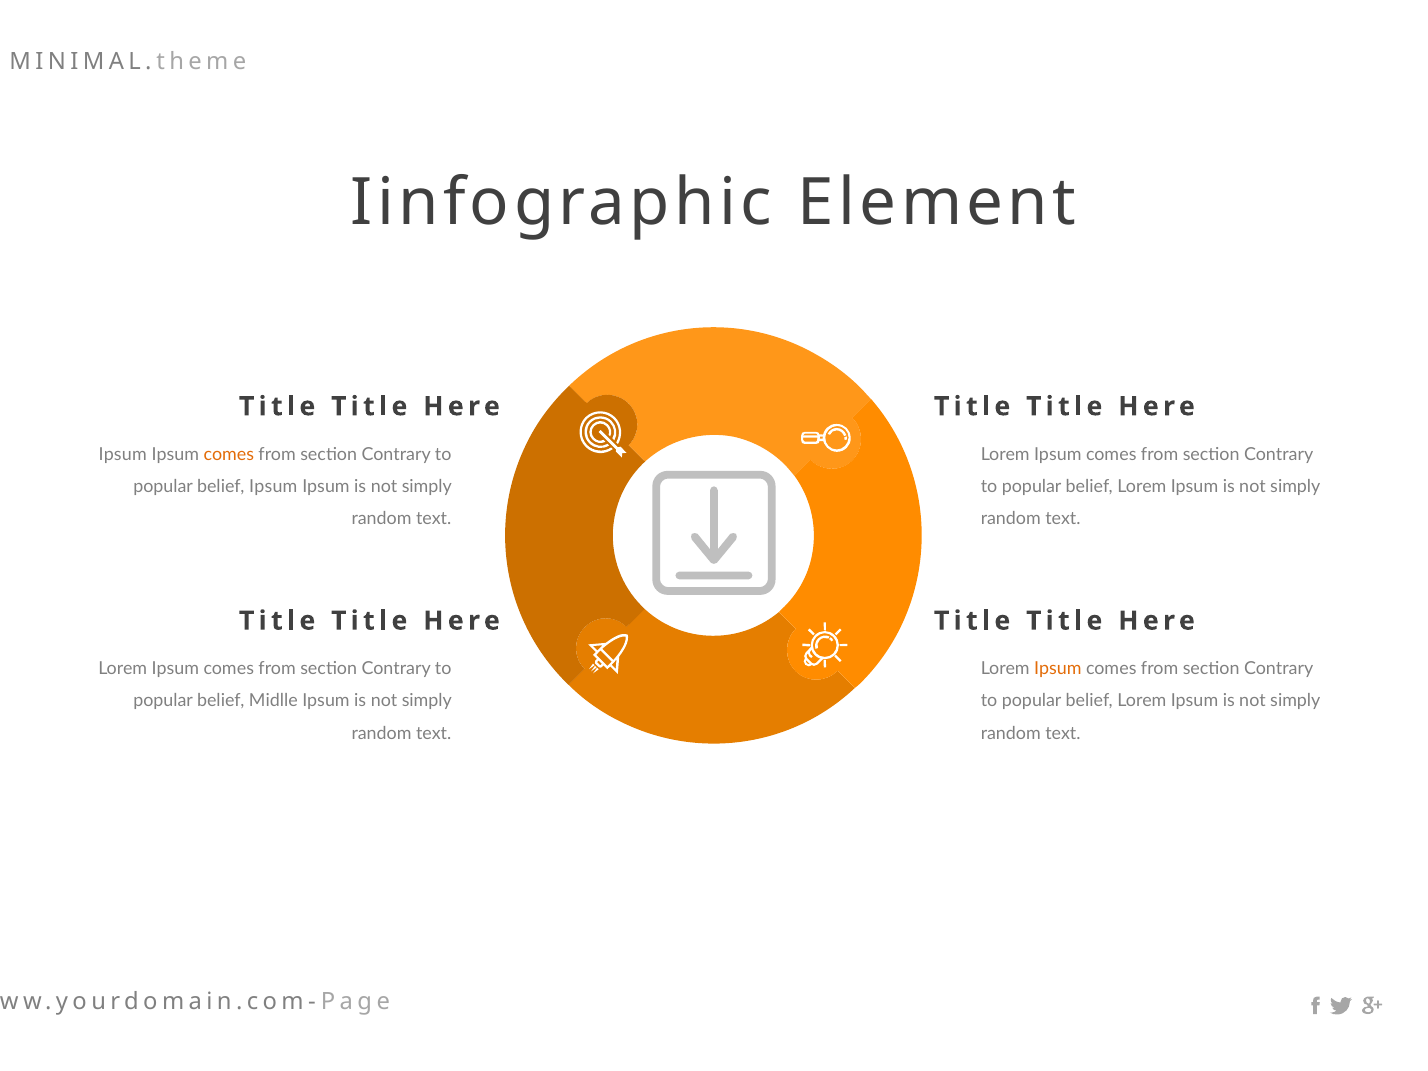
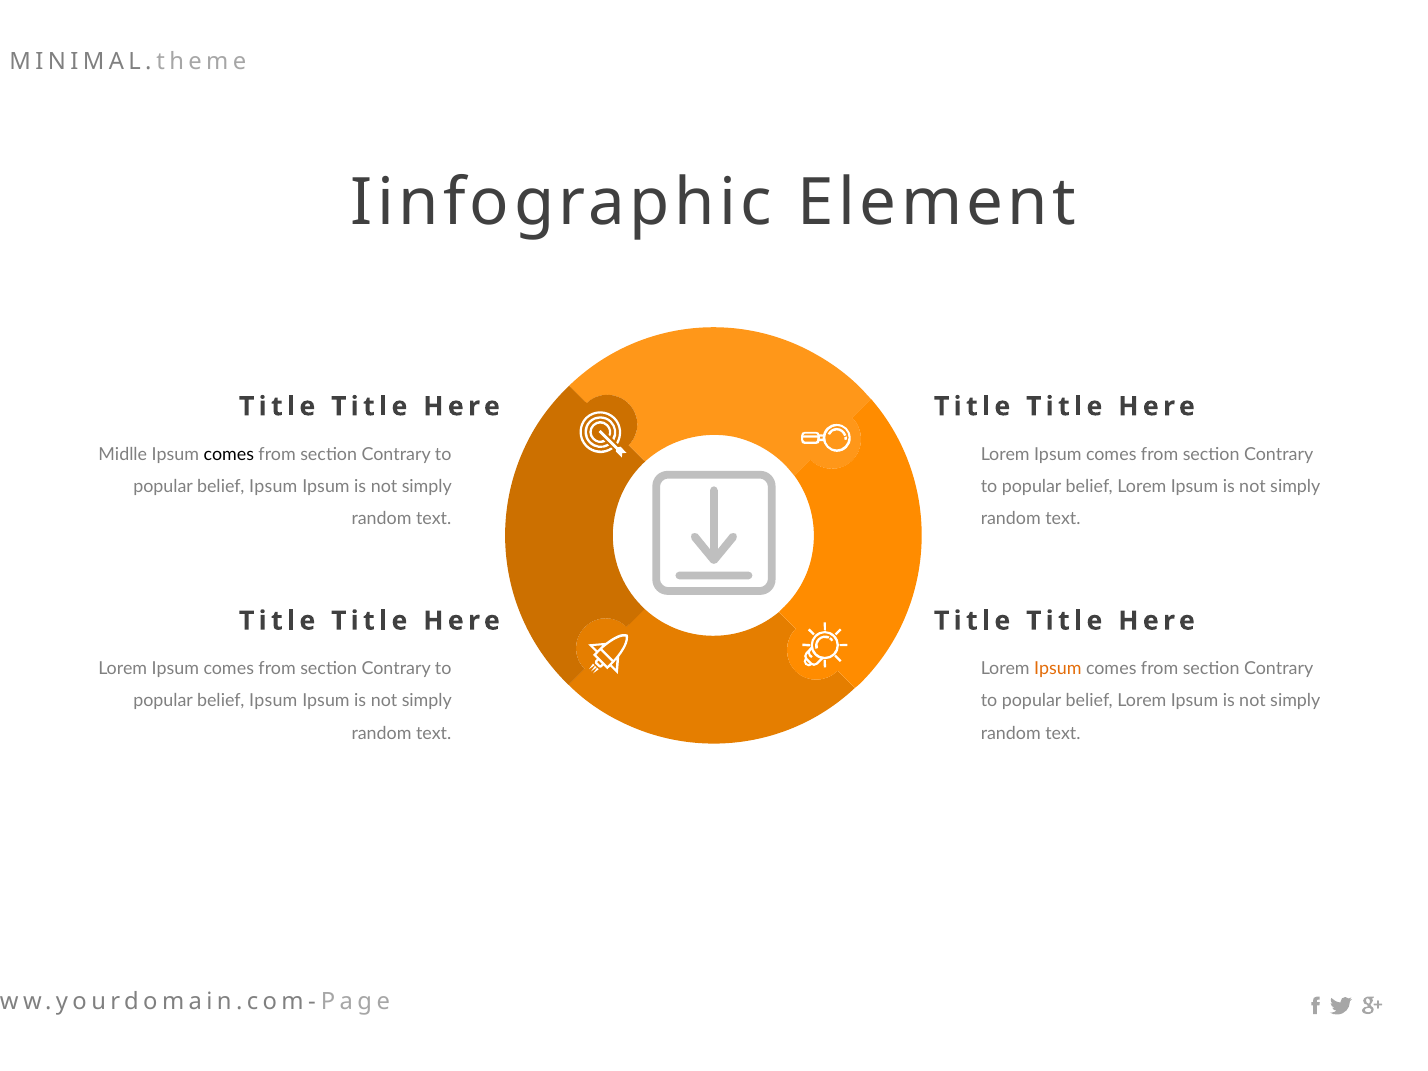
Ipsum: Ipsum -> Midlle (123, 454)
comes colour: orange -> black (229, 454)
Midlle: Midlle -> Ipsum (273, 701)
